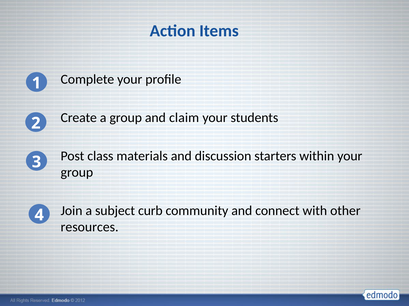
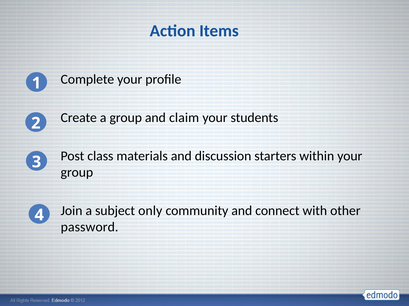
curb: curb -> only (150, 211)
resources: resources -> password (90, 227)
